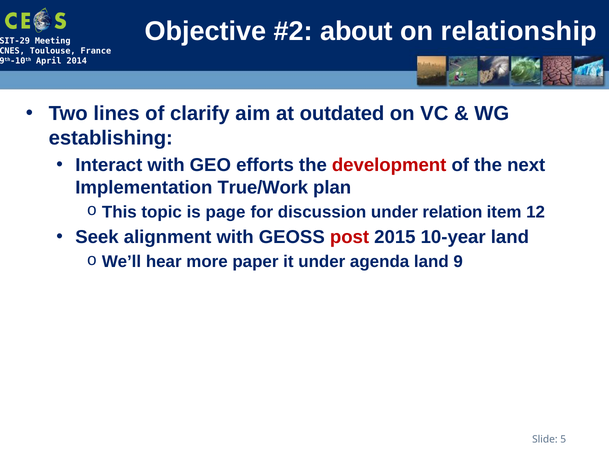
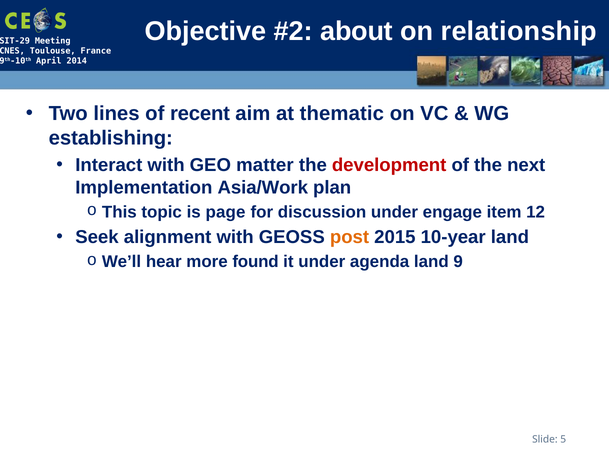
clarify: clarify -> recent (200, 114)
outdated: outdated -> thematic (342, 114)
efforts: efforts -> matter (265, 165)
True/Work: True/Work -> Asia/Work (263, 187)
relation: relation -> engage (452, 212)
post colour: red -> orange (350, 237)
paper: paper -> found (256, 262)
